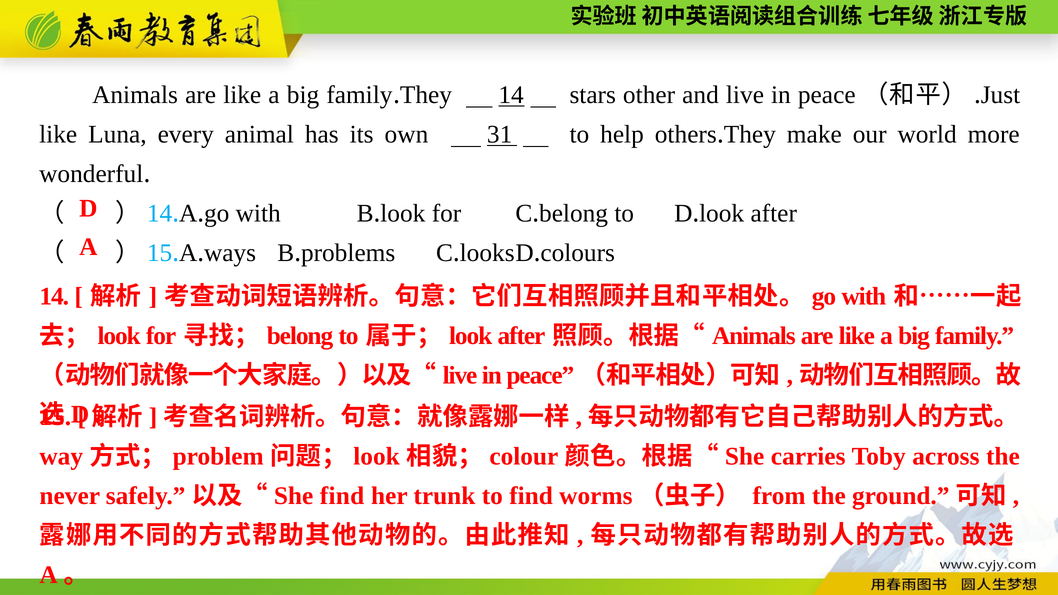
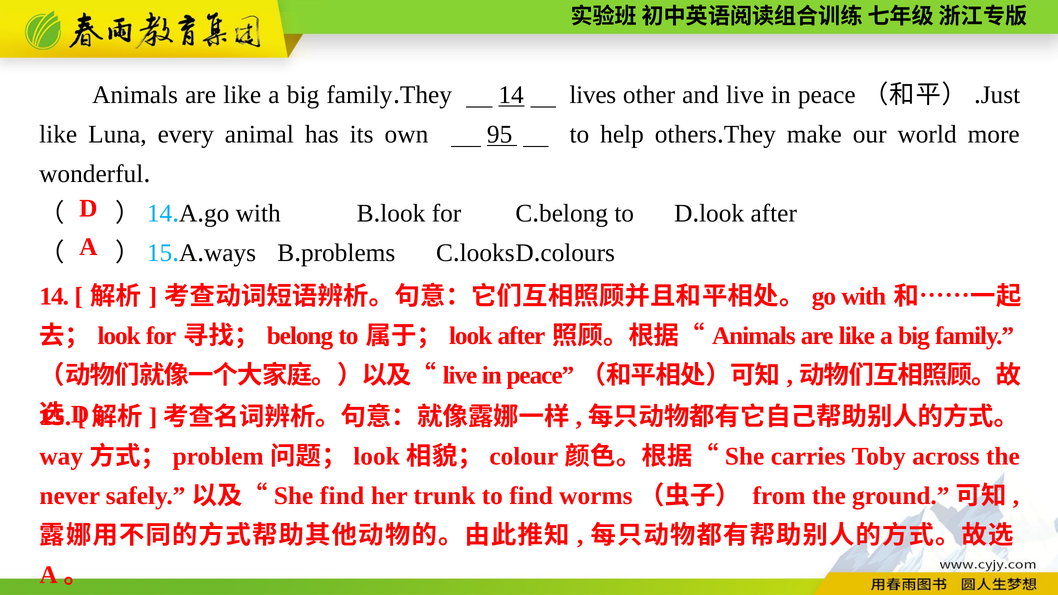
stars: stars -> lives (593, 95)
31: 31 -> 95 (500, 134)
